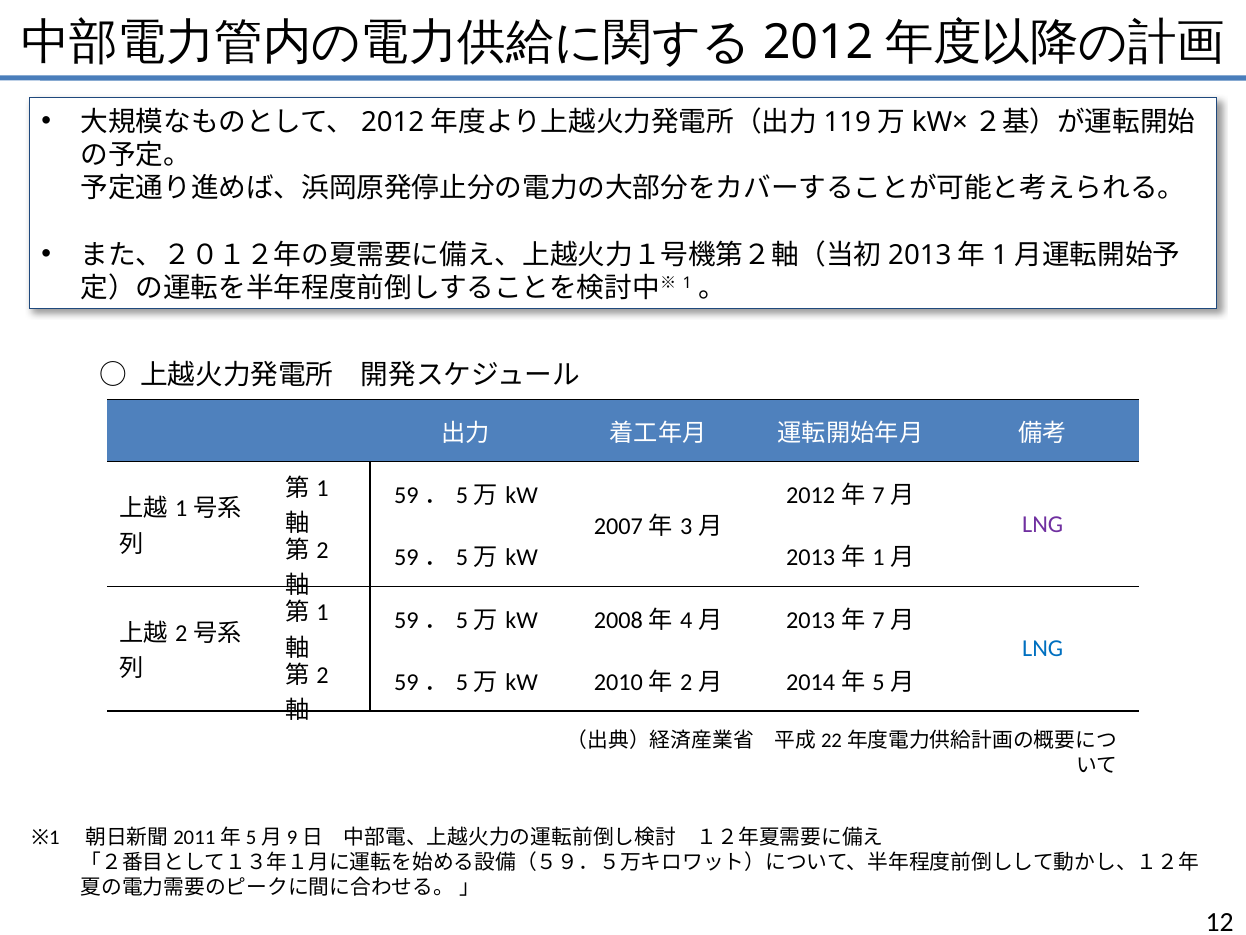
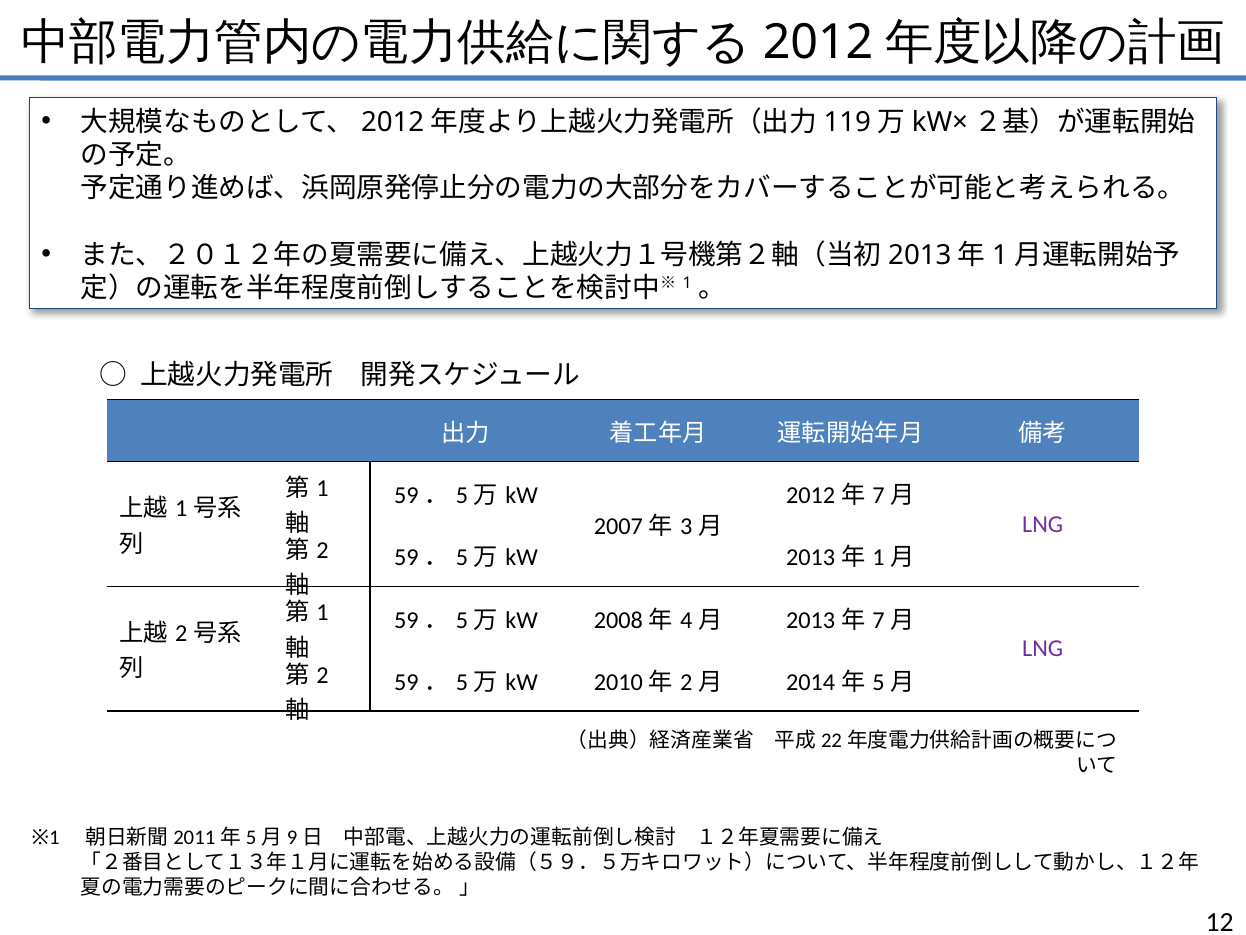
LNG colour: blue -> purple (1043, 649)
